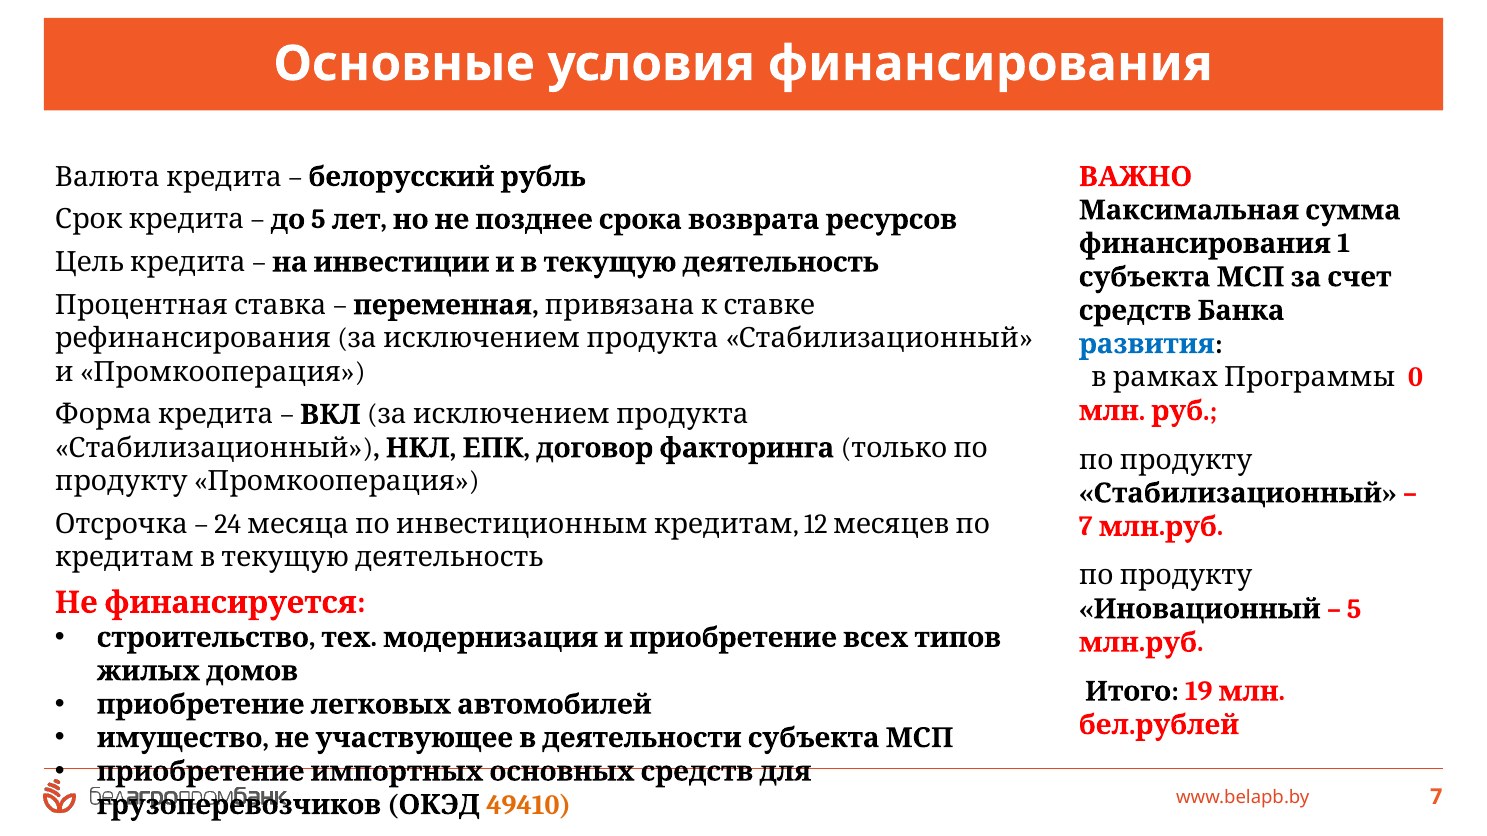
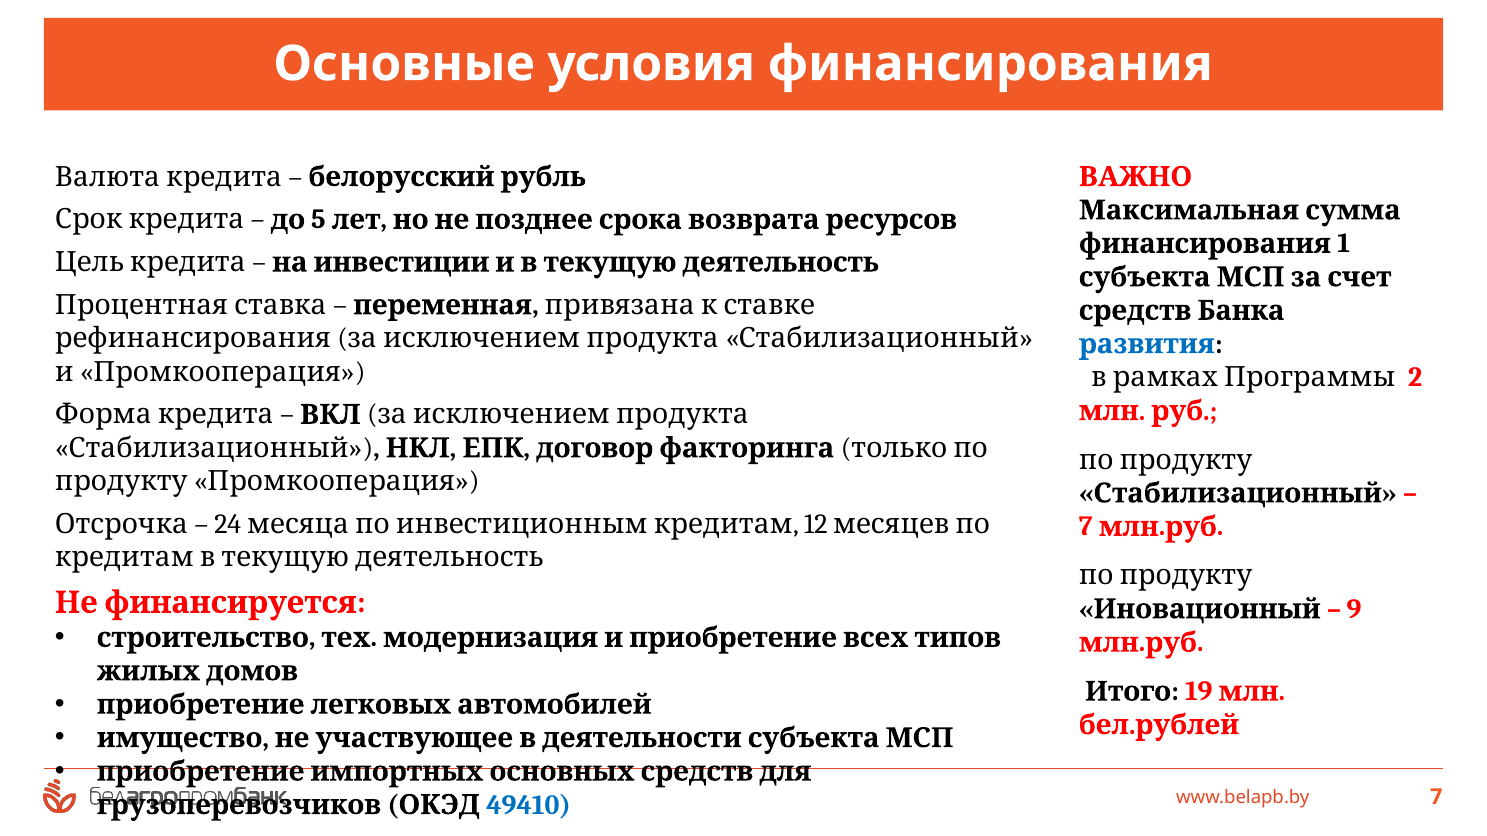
0: 0 -> 2 (1415, 378)
5: 5 -> 9 (1354, 609)
49410 colour: orange -> blue (529, 805)
